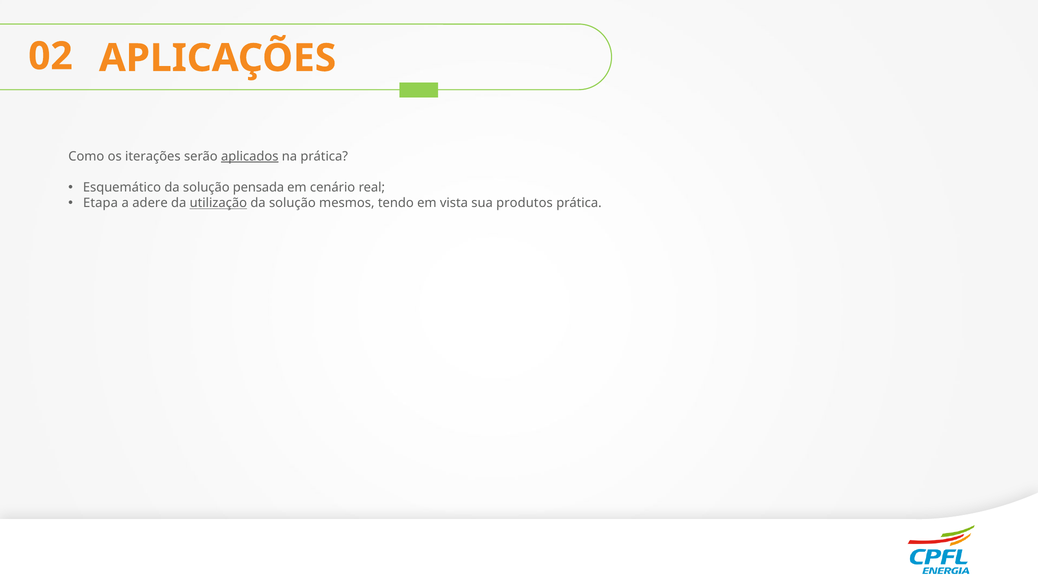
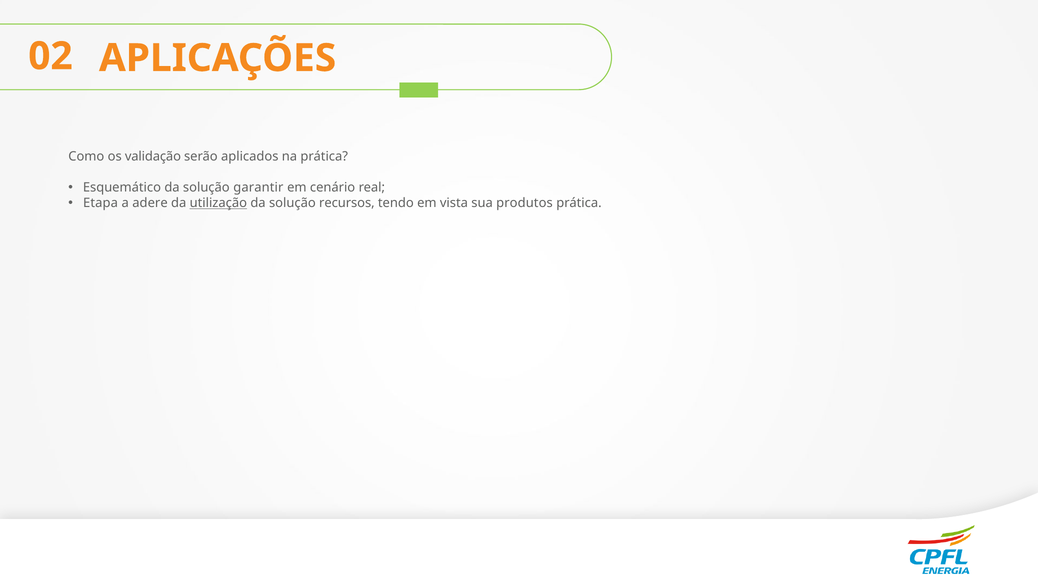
iterações: iterações -> validação (153, 156)
aplicados underline: present -> none (250, 156)
pensada: pensada -> garantir (258, 188)
mesmos: mesmos -> recursos (347, 203)
